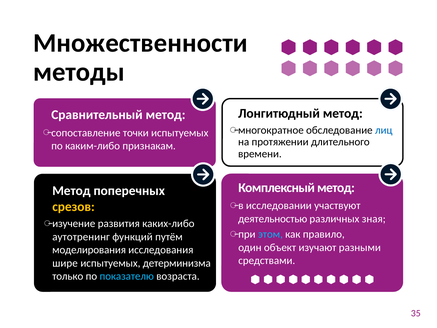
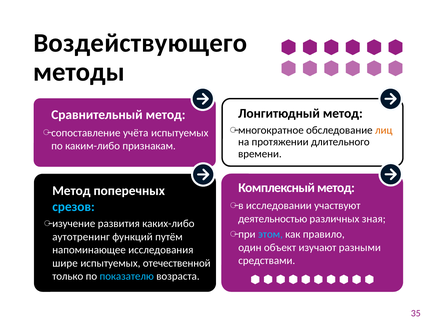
Множественности: Множественности -> Воздействующего (140, 43)
лиц colour: blue -> orange (384, 130)
точки: точки -> учёта (136, 133)
срезов colour: yellow -> light blue (73, 207)
моделирования: моделирования -> напоминающее (89, 250)
детерминизма: детерминизма -> отечественной (177, 263)
